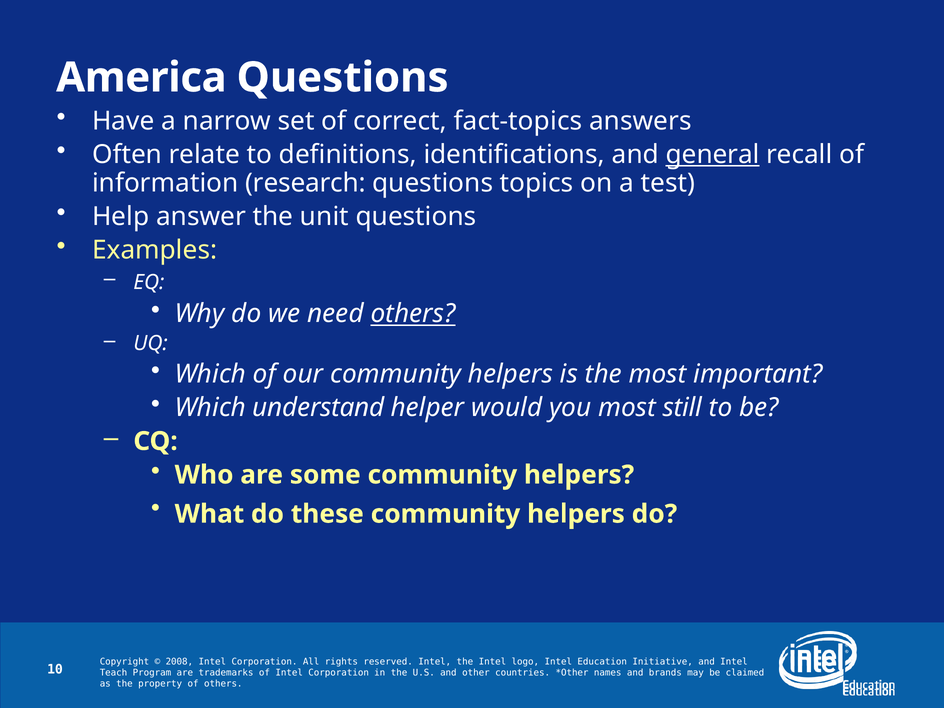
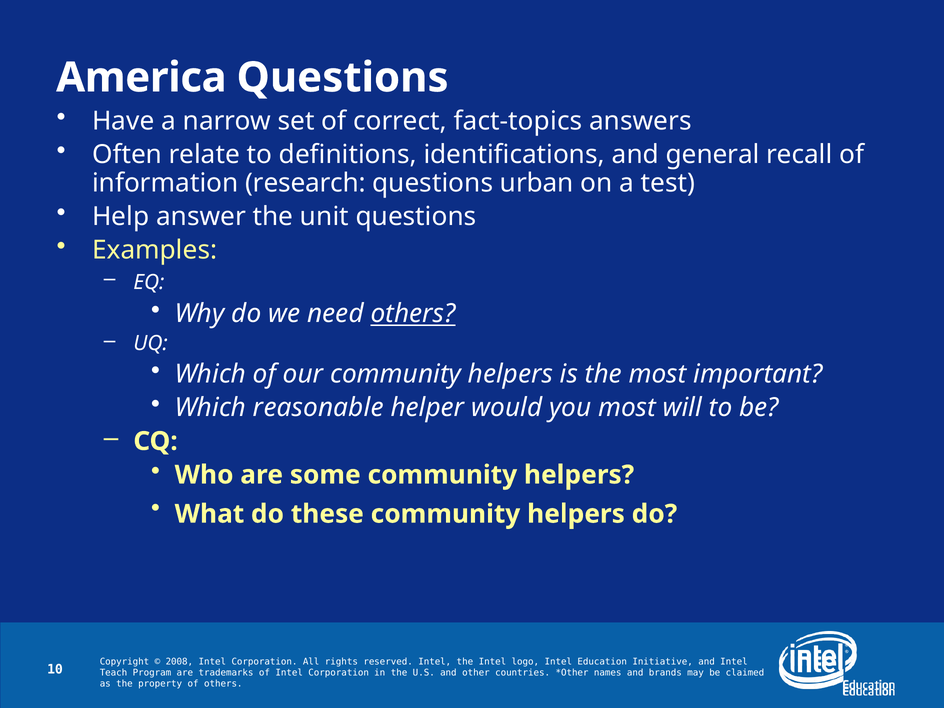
general underline: present -> none (713, 155)
topics: topics -> urban (537, 183)
understand: understand -> reasonable (318, 408)
still: still -> will (682, 408)
